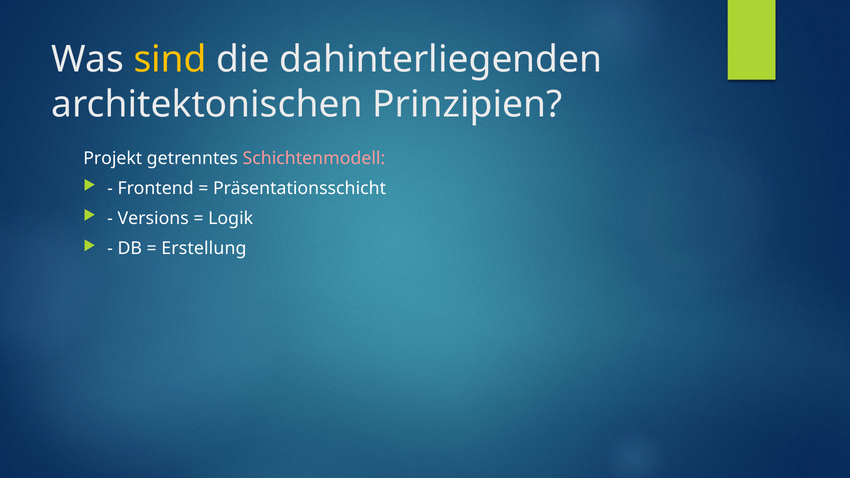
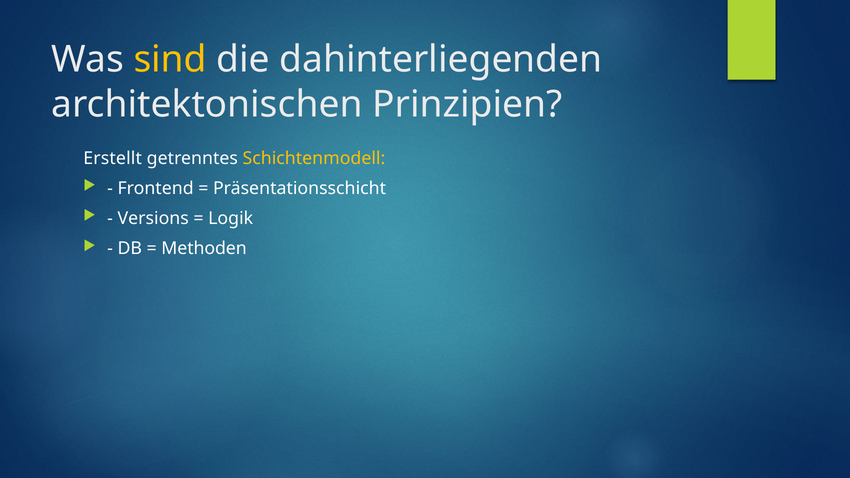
Projekt: Projekt -> Erstellt (113, 158)
Schichtenmodell colour: pink -> yellow (314, 158)
Erstellung: Erstellung -> Methoden (204, 249)
